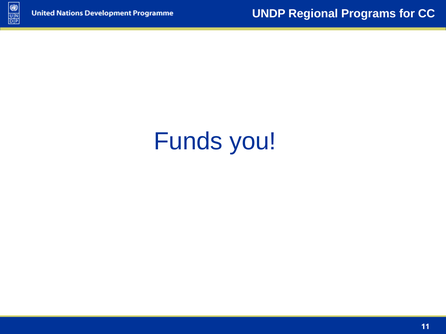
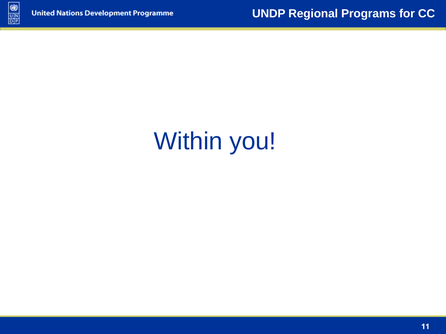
Funds: Funds -> Within (188, 141)
